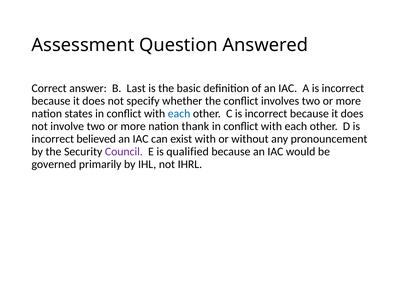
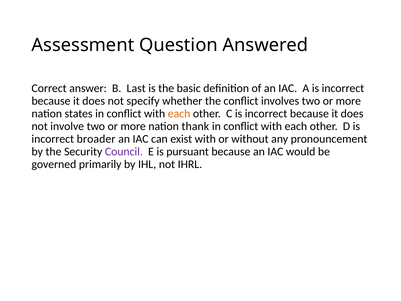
each colour: blue -> orange (179, 114)
believed: believed -> broader (96, 139)
qualified: qualified -> pursuant (188, 151)
